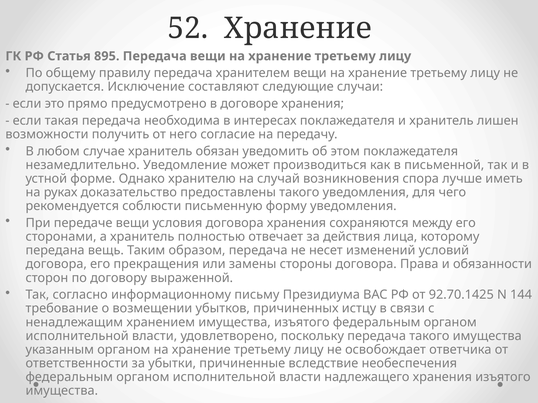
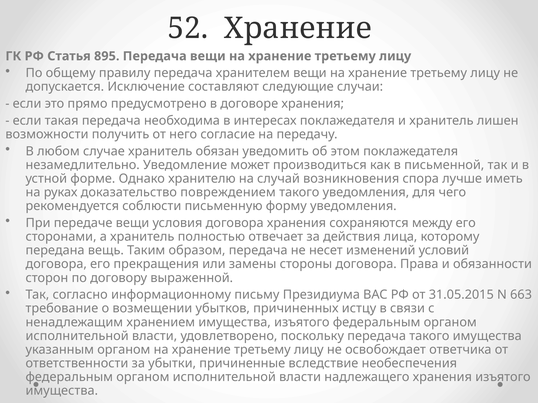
предоставлены: предоставлены -> повреждением (228, 193)
92.70.1425: 92.70.1425 -> 31.05.2015 (461, 295)
144: 144 -> 663 (521, 295)
